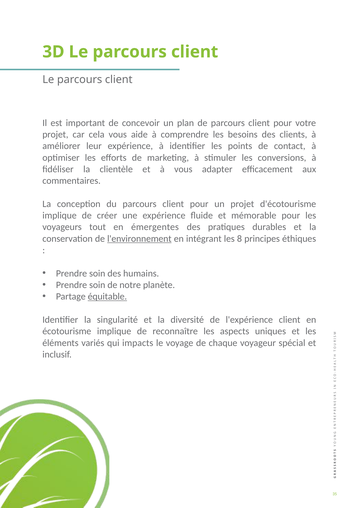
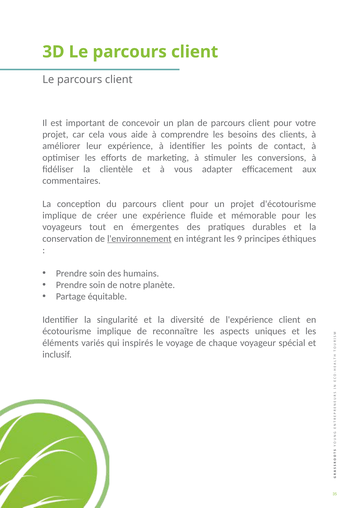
8: 8 -> 9 (239, 239)
équitable underline: present -> none (107, 296)
impacts: impacts -> inspirés (138, 343)
